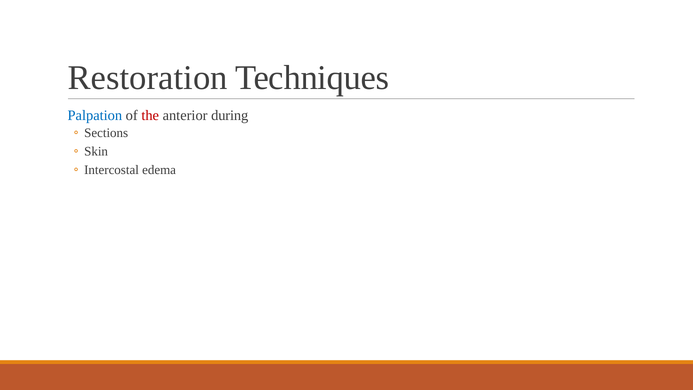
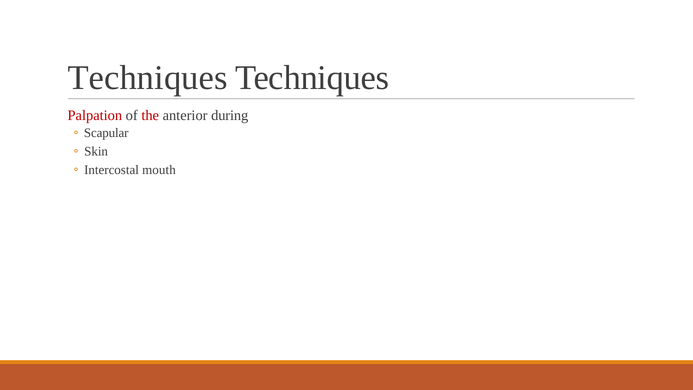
Restoration: Restoration -> Techniques (148, 78)
Palpation colour: blue -> red (95, 115)
Sections: Sections -> Scapular (106, 133)
edema: edema -> mouth (159, 170)
